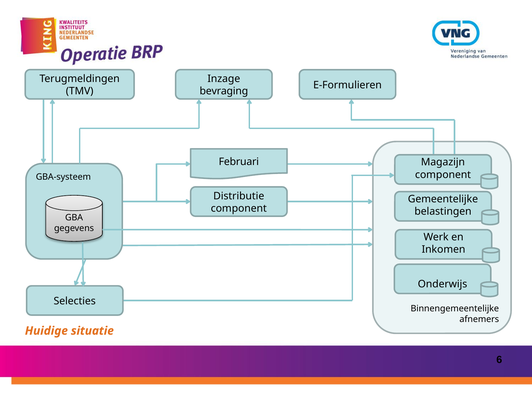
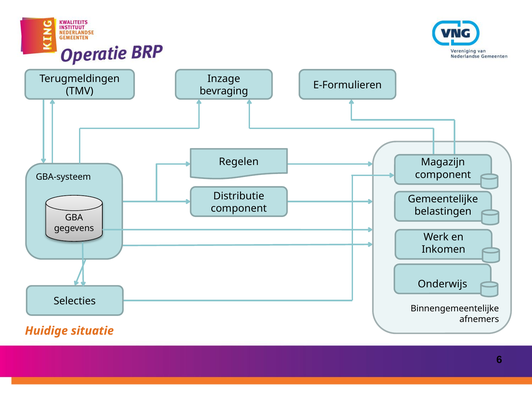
Februari: Februari -> Regelen (239, 162)
